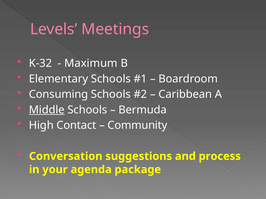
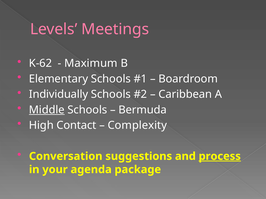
K-32: K-32 -> K-62 (40, 64)
Consuming: Consuming -> Individually (59, 95)
Community: Community -> Complexity (137, 126)
process underline: none -> present (220, 157)
